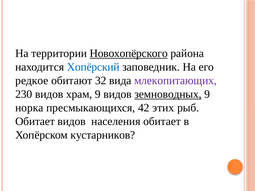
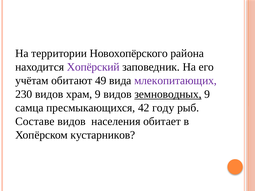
Новохопёрского underline: present -> none (129, 53)
Хопёрский colour: blue -> purple (93, 67)
редкое: редкое -> учётам (32, 81)
32: 32 -> 49 (101, 81)
норка: норка -> самца (29, 108)
этих: этих -> году (163, 108)
Обитает: Обитает -> Составе (35, 122)
